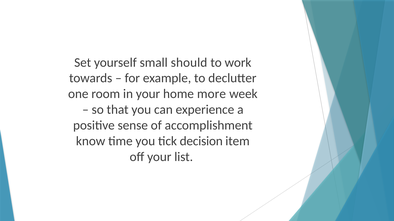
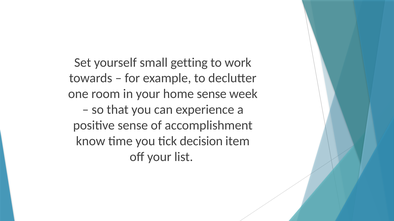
should: should -> getting (189, 63)
home more: more -> sense (212, 94)
